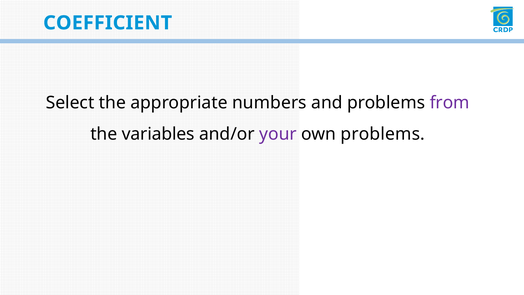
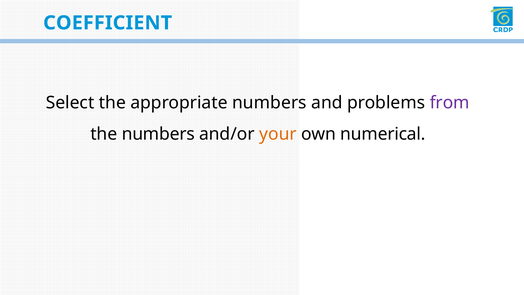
the variables: variables -> numbers (158, 134)
your colour: purple -> orange (278, 134)
own problems: problems -> numerical (383, 134)
